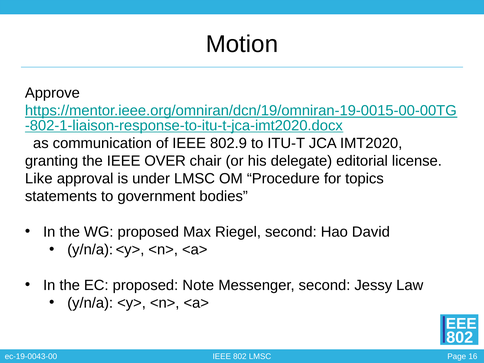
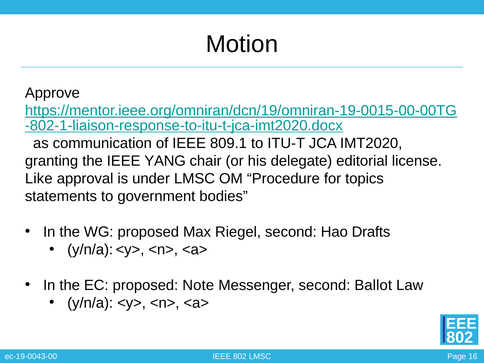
802.9: 802.9 -> 809.1 (228, 143)
OVER: OVER -> YANG (165, 161)
David: David -> Drafts (371, 232)
Jessy: Jessy -> Ballot (373, 285)
